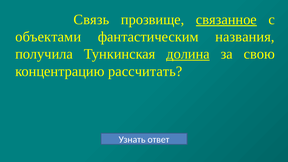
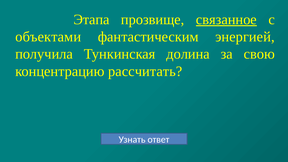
Связь: Связь -> Этапа (92, 19)
названия: названия -> энергией (245, 37)
долина underline: present -> none (188, 54)
